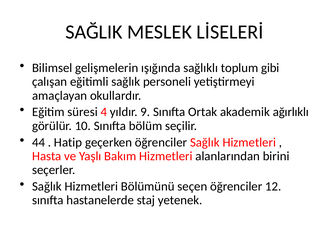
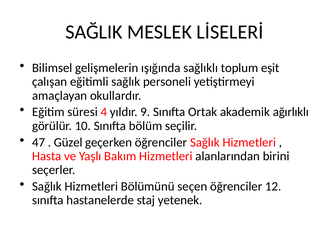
gibi: gibi -> eşit (270, 68)
44: 44 -> 47 (39, 142)
Hatip: Hatip -> Güzel (68, 142)
